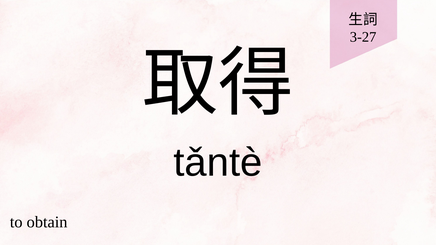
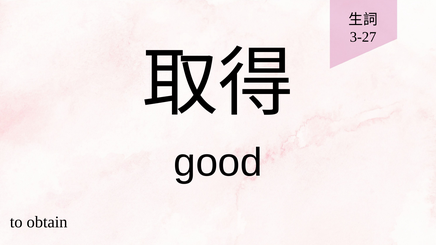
tǎntè: tǎntè -> good (218, 163)
